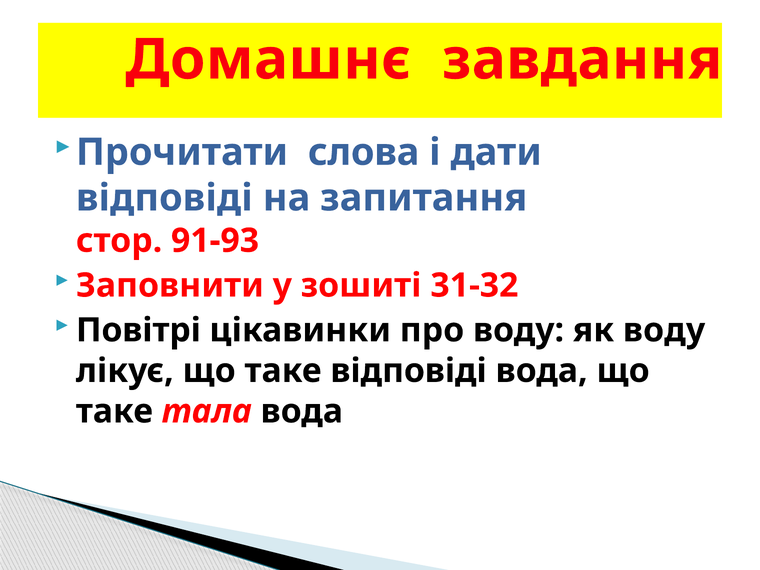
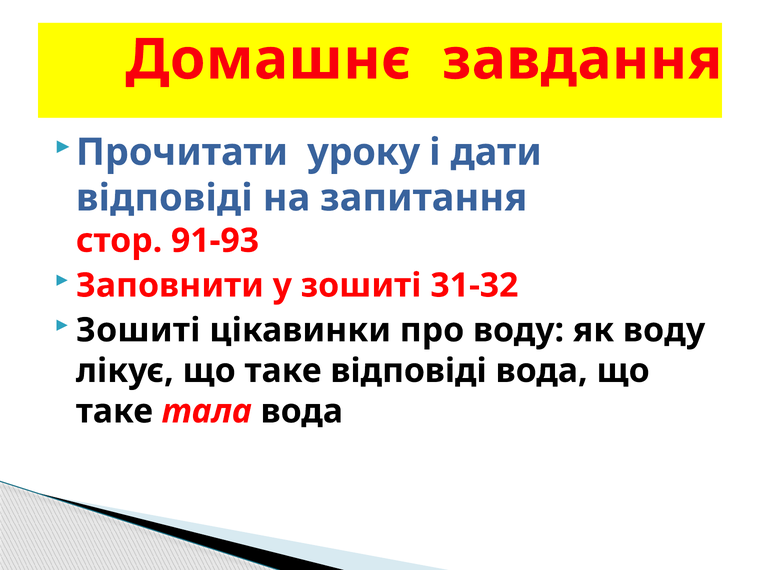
слова: слова -> уроку (364, 152)
Повітрі: Повітрі -> Зошиті (138, 330)
